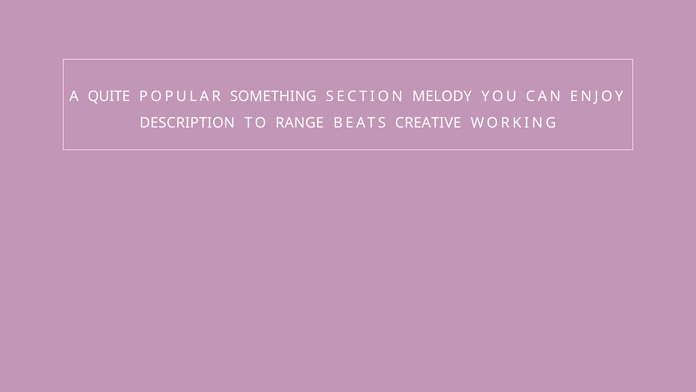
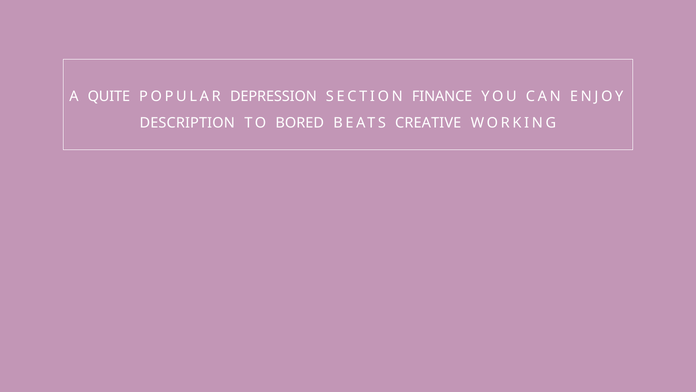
SOMETHING: SOMETHING -> DEPRESSION (273, 97)
MELODY: MELODY -> FINANCE (442, 97)
RANGE: RANGE -> BORED (300, 123)
